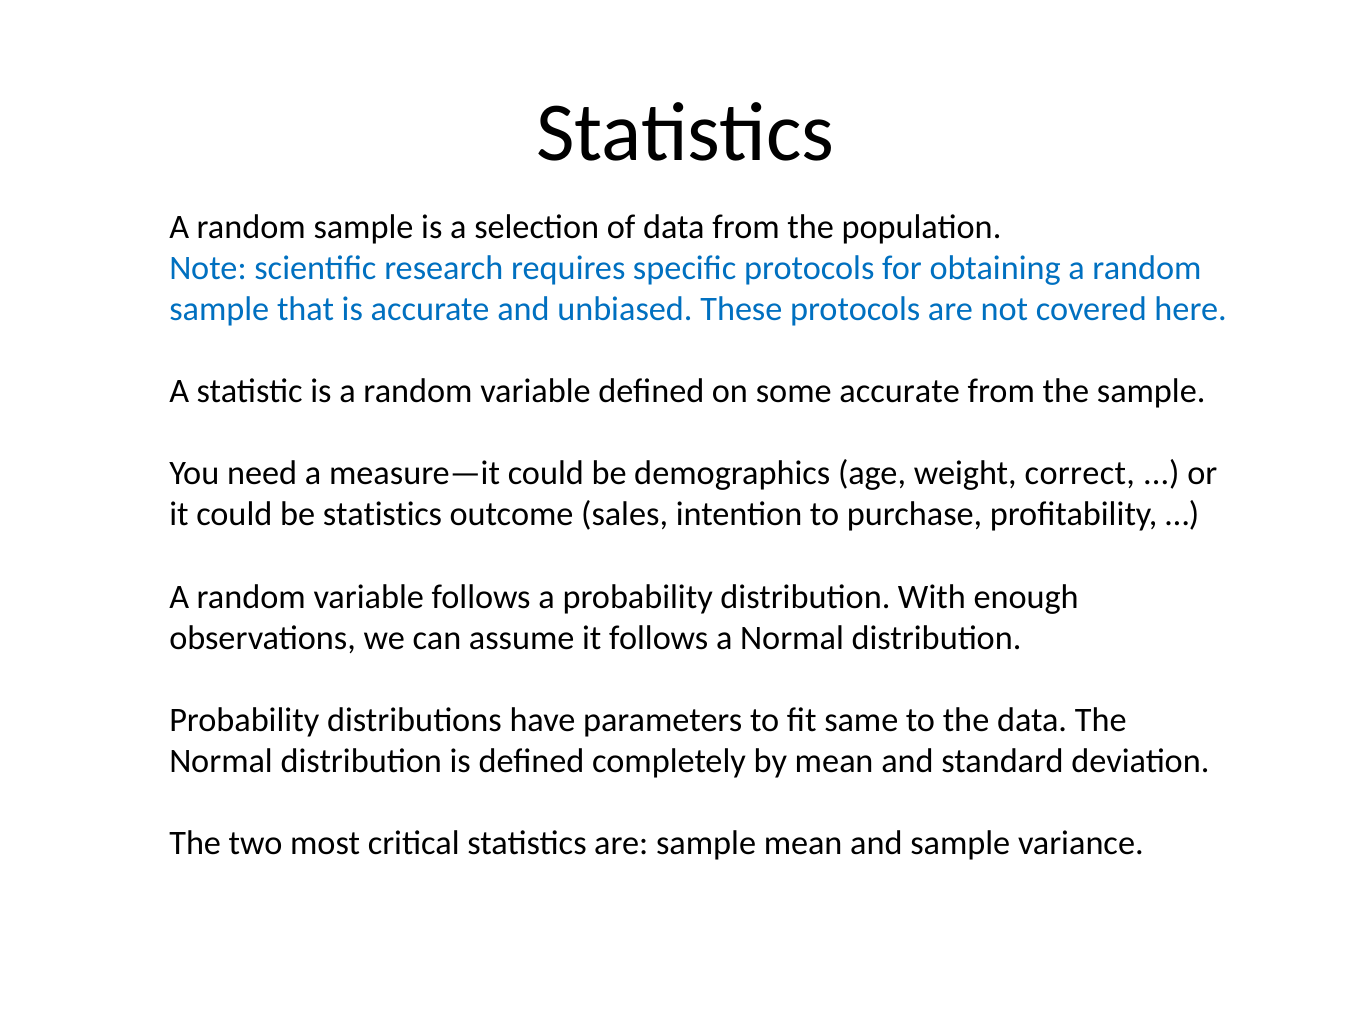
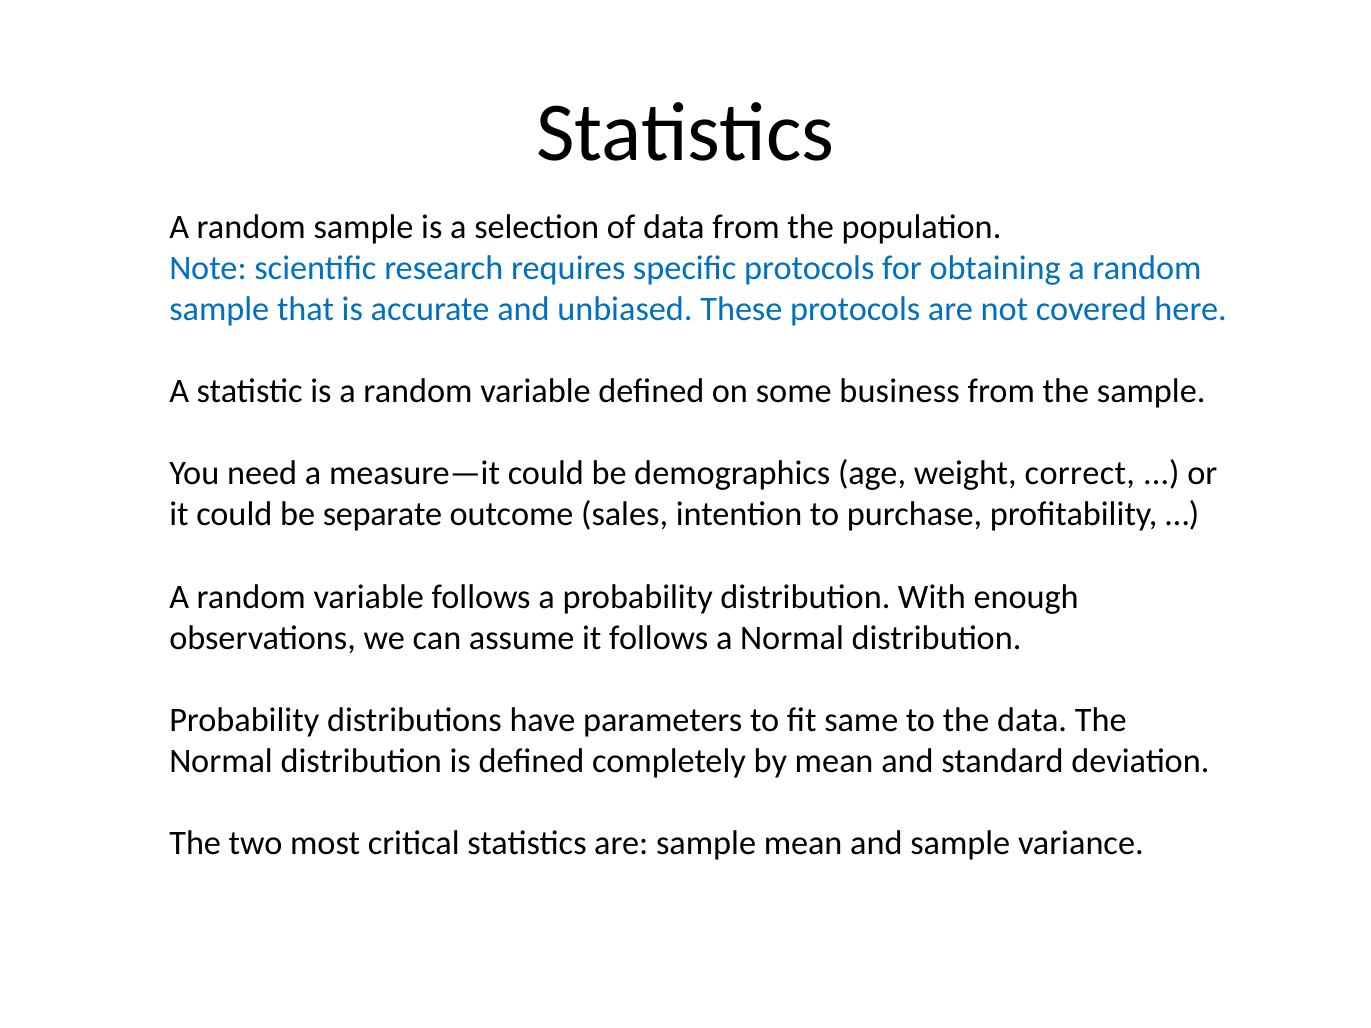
some accurate: accurate -> business (900, 391)
be statistics: statistics -> separate (383, 515)
